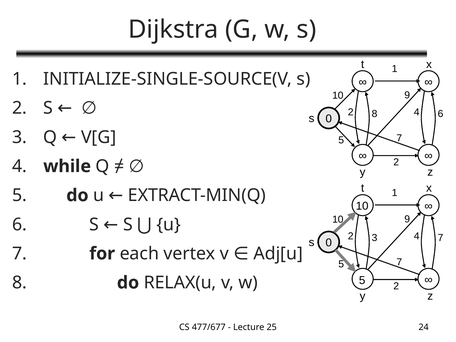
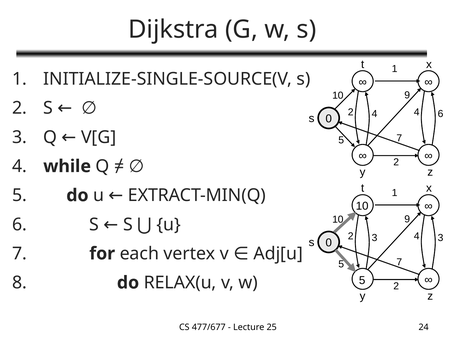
2 8: 8 -> 4 (375, 114)
4 7: 7 -> 3 (441, 238)
